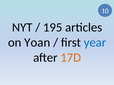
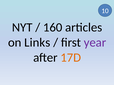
195: 195 -> 160 (53, 27)
Yoan: Yoan -> Links (37, 43)
year colour: blue -> purple (95, 43)
